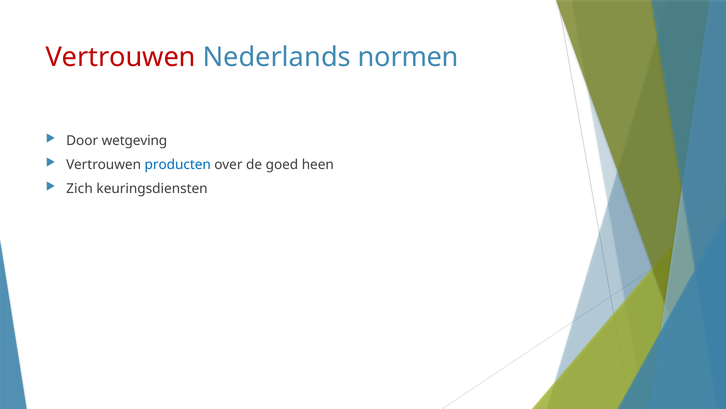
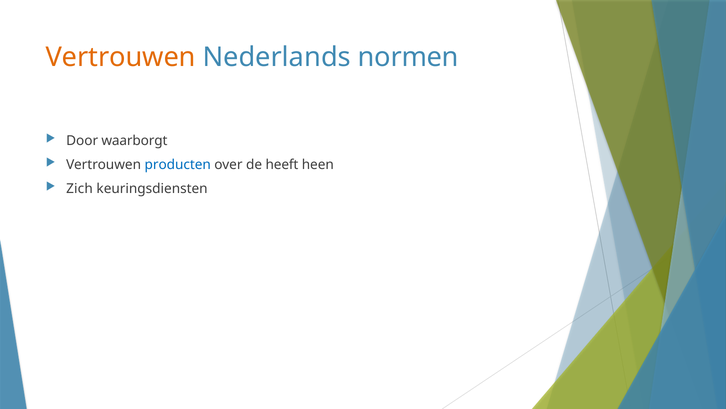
Vertrouwen colour: red -> orange (121, 57)
wetgeving: wetgeving -> waarborgt (134, 141)
goed: goed -> heeft (282, 164)
